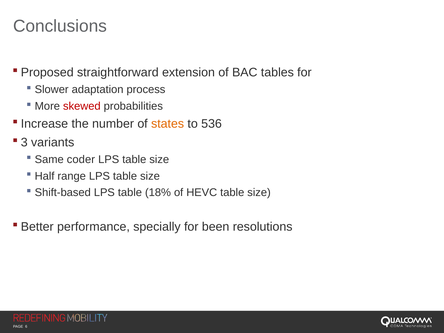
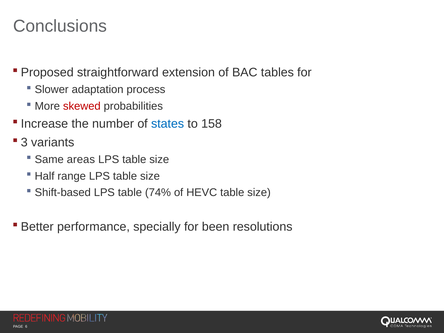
states colour: orange -> blue (168, 124)
536: 536 -> 158 (212, 124)
coder: coder -> areas (81, 159)
18%: 18% -> 74% (158, 193)
